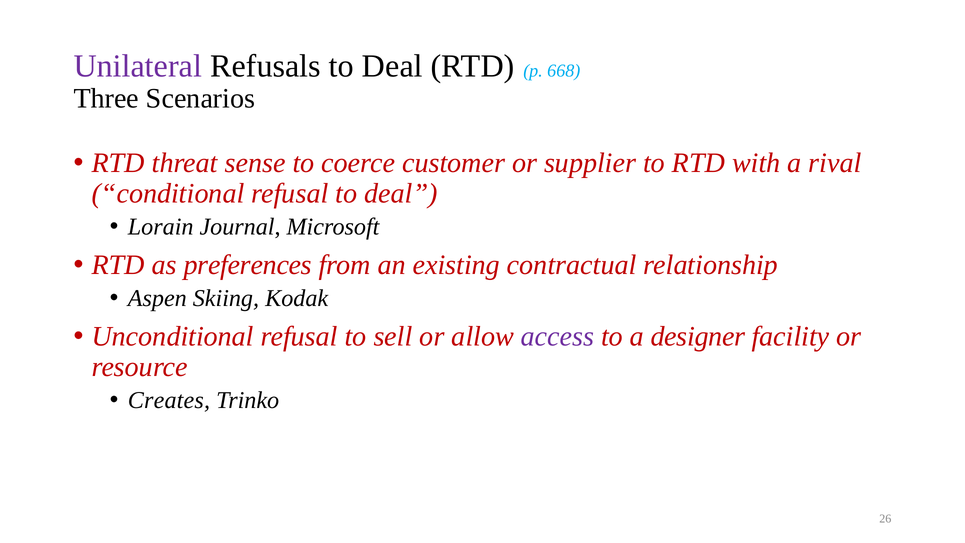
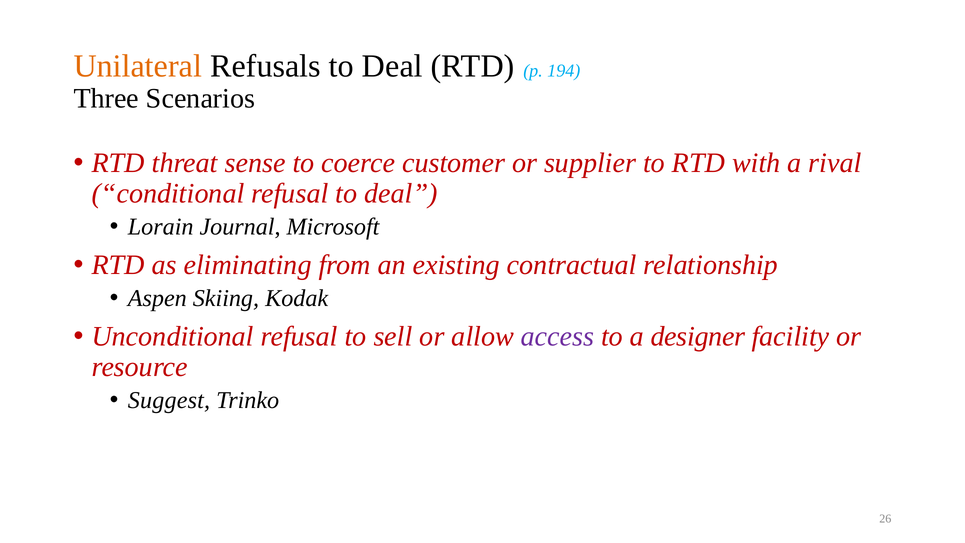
Unilateral colour: purple -> orange (138, 66)
668: 668 -> 194 (564, 71)
preferences: preferences -> eliminating (248, 265)
Creates: Creates -> Suggest (169, 400)
